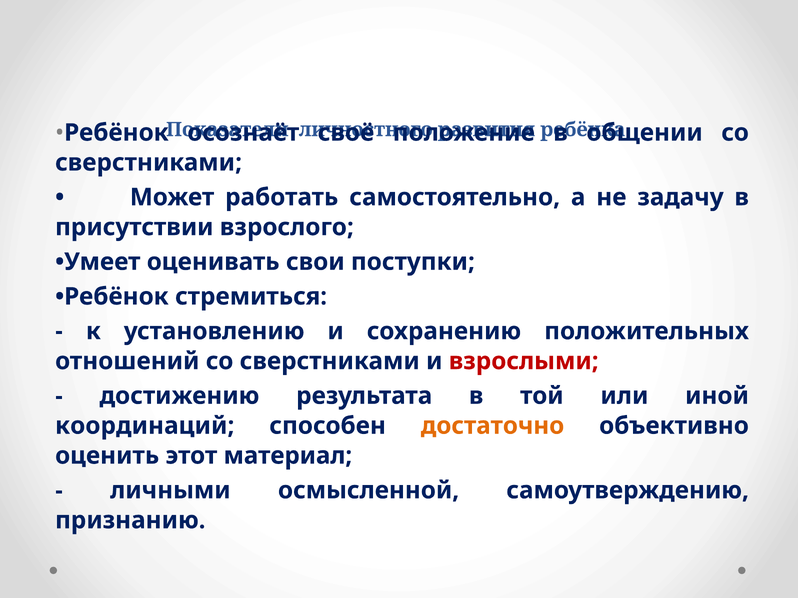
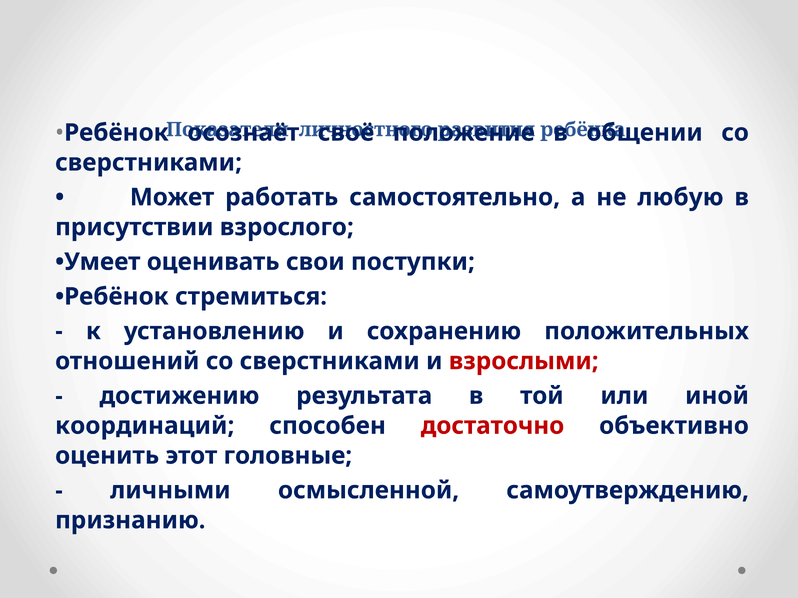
задачу: задачу -> любую (680, 197)
достаточно colour: orange -> red (493, 426)
материал: материал -> головные (288, 456)
